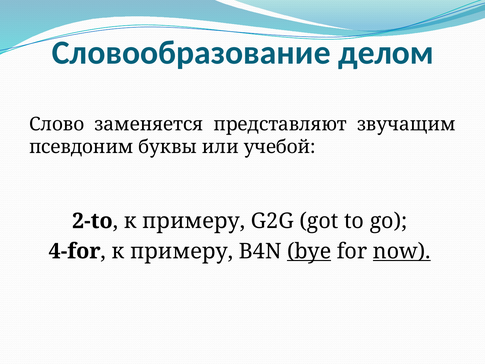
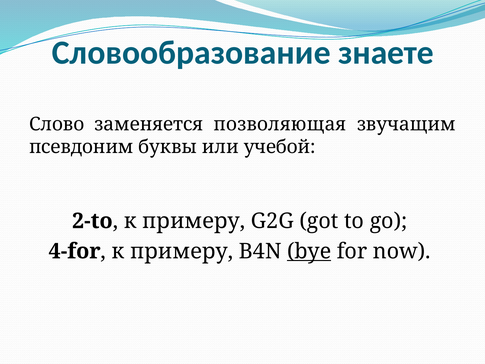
делом: делом -> знаете (386, 53)
представляют: представляют -> позволяющая (280, 124)
now underline: present -> none (402, 251)
